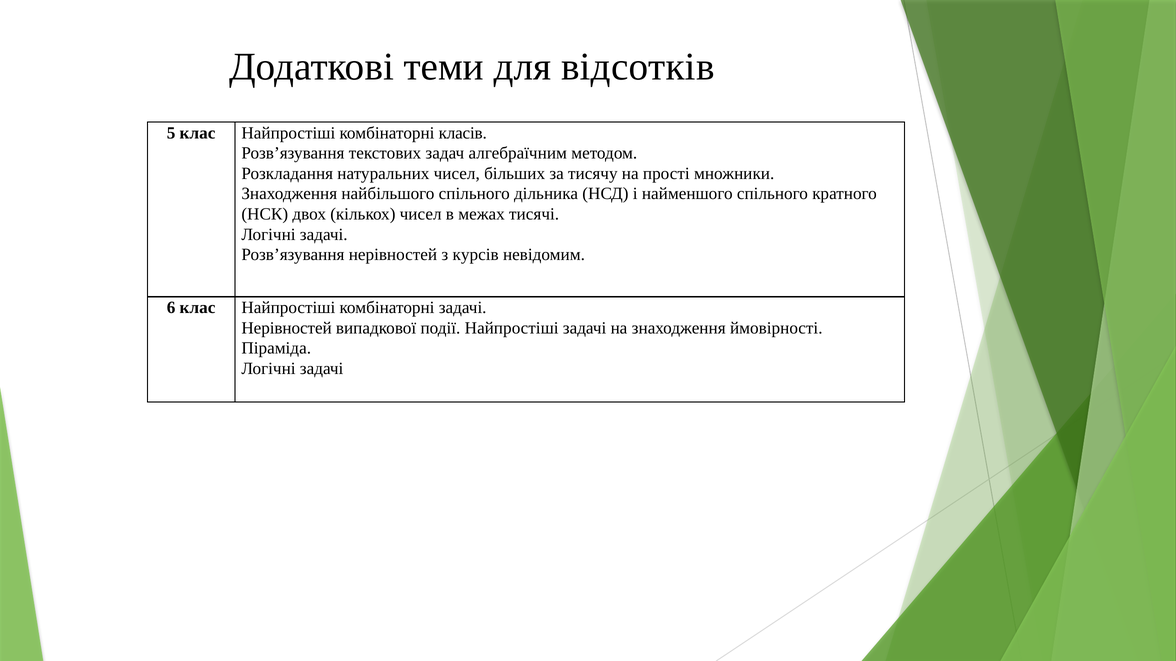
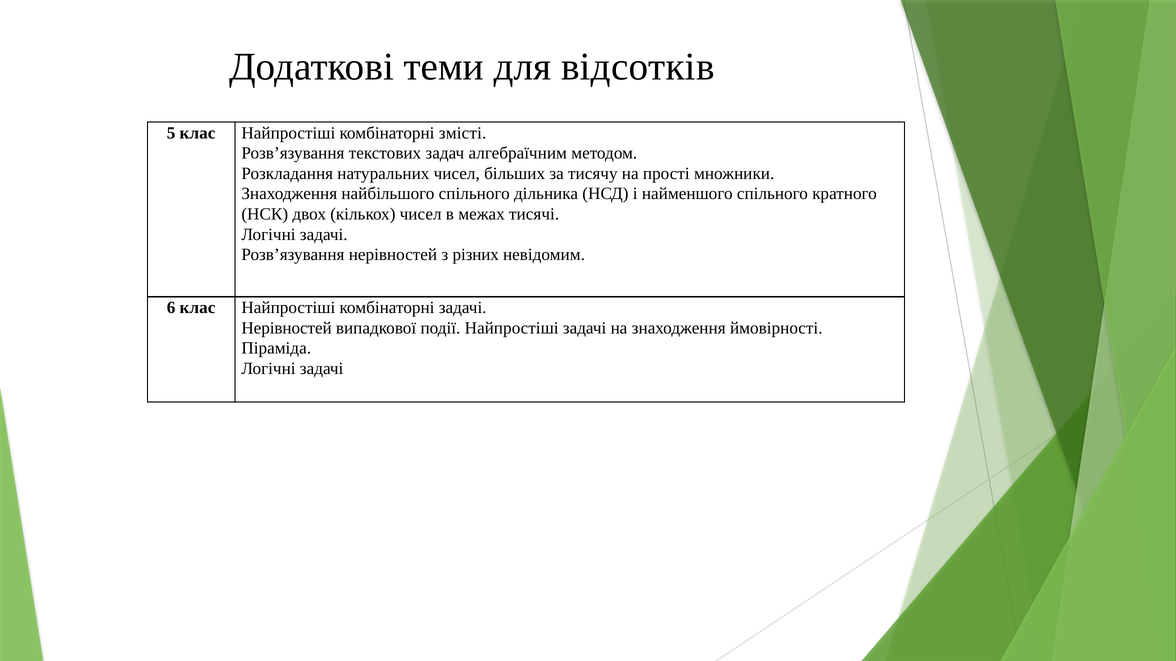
класів: класів -> змісті (463, 133)
курсів: курсів -> різних (476, 255)
